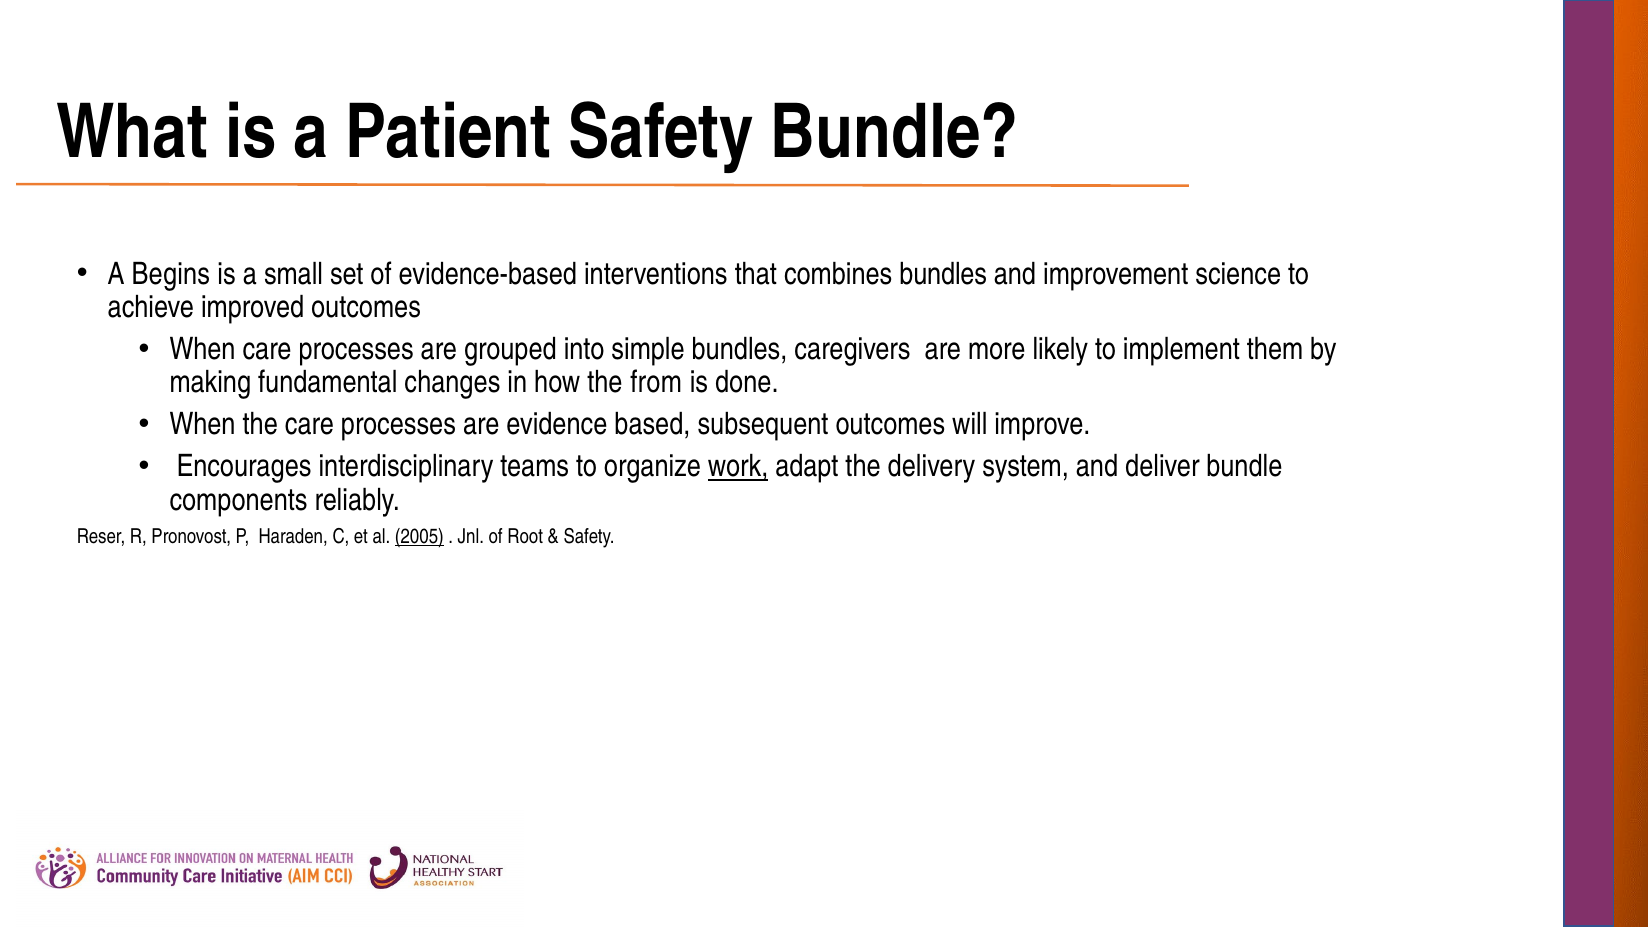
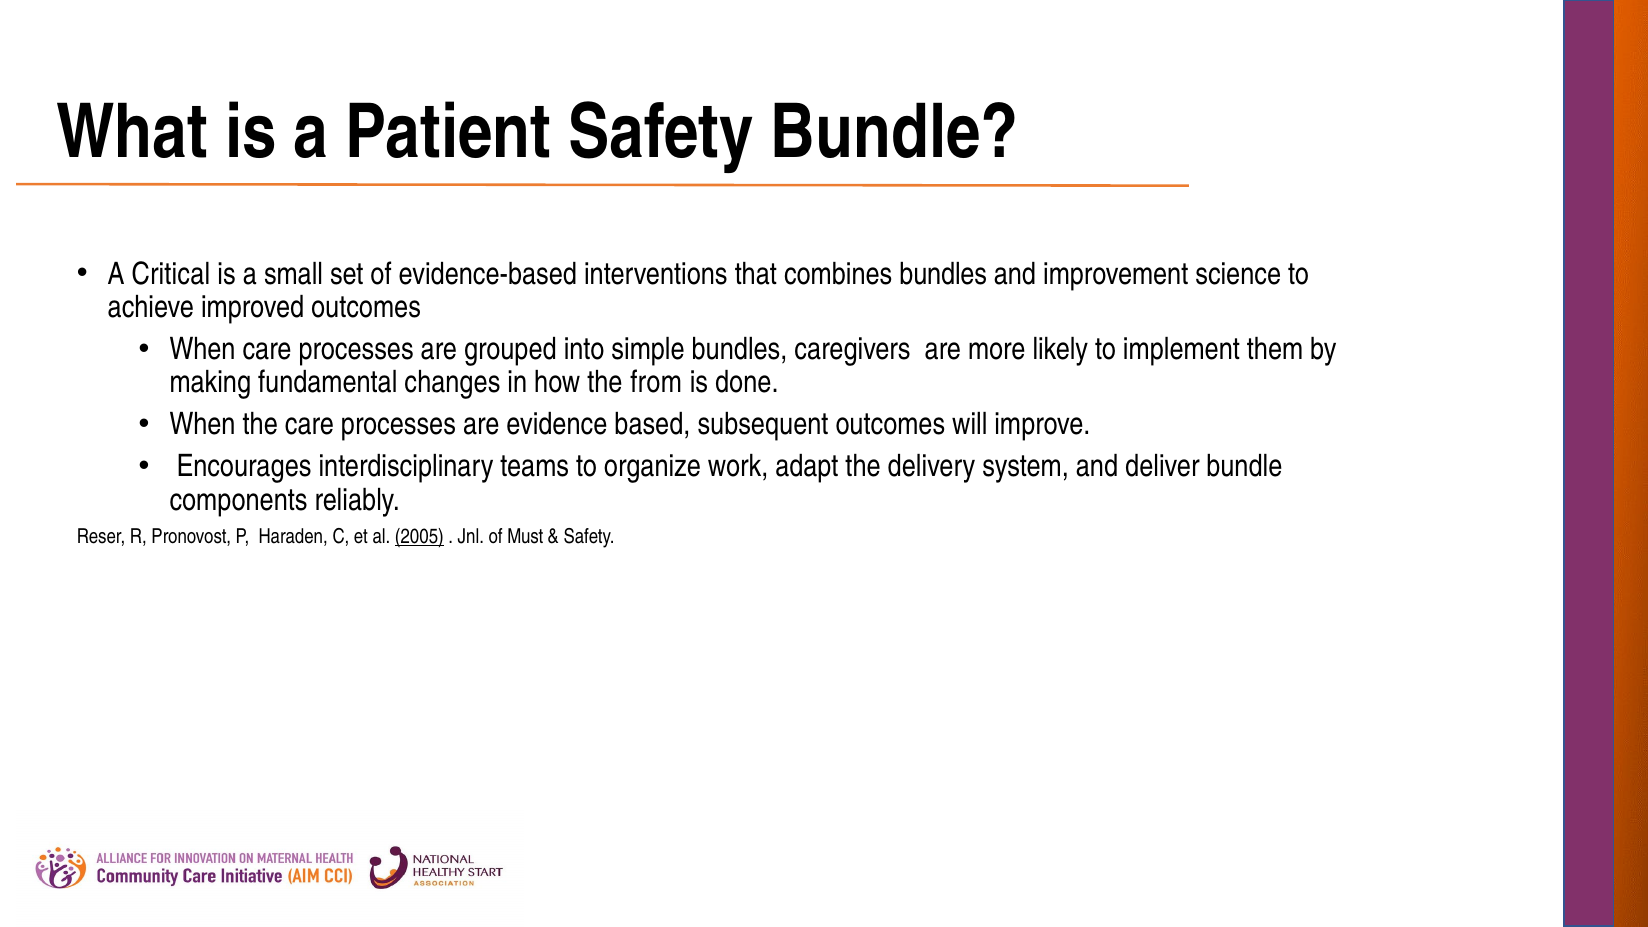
Begins: Begins -> Critical (171, 274)
work underline: present -> none (738, 467)
Root: Root -> Must (525, 536)
